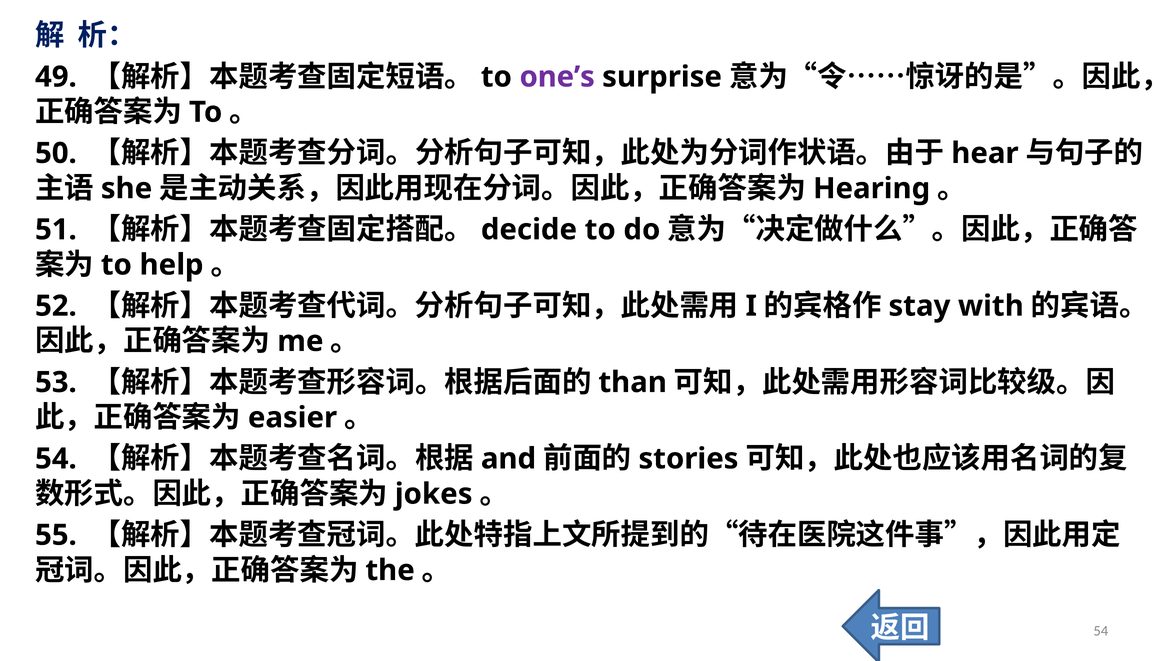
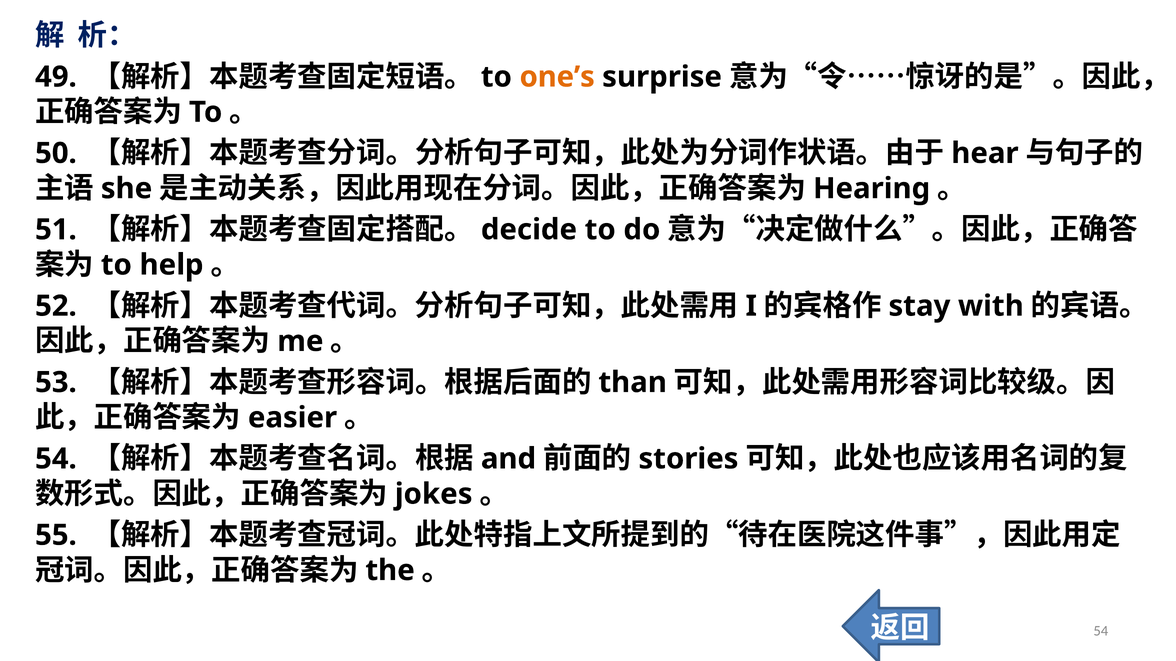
one’s colour: purple -> orange (557, 77)
